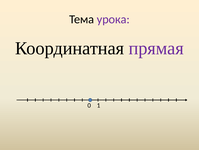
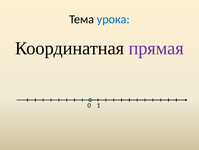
урока colour: purple -> blue (113, 19)
